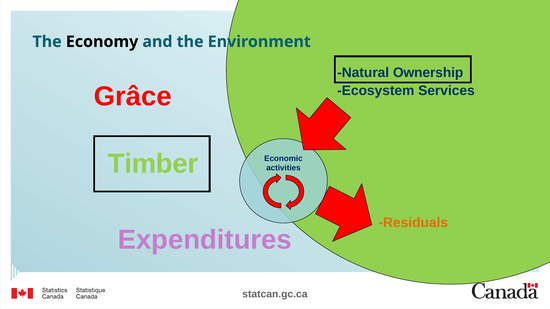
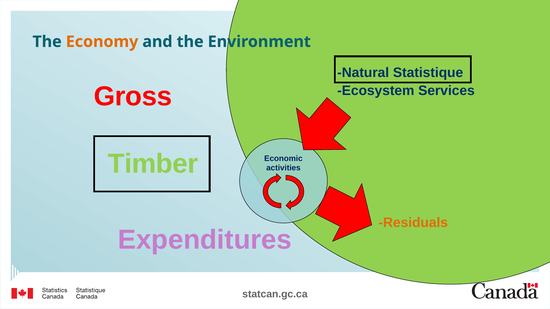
Economy colour: black -> orange (102, 42)
Ownership: Ownership -> Statistique (428, 73)
Grâce: Grâce -> Gross (133, 96)
